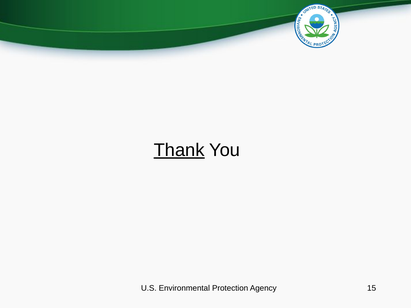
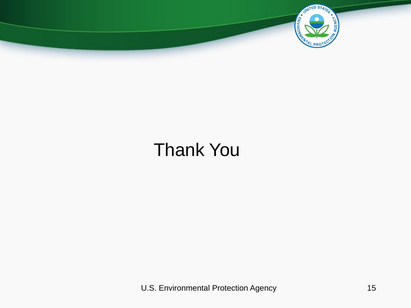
Thank underline: present -> none (179, 150)
